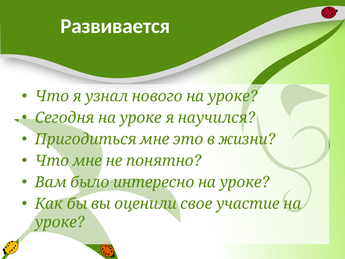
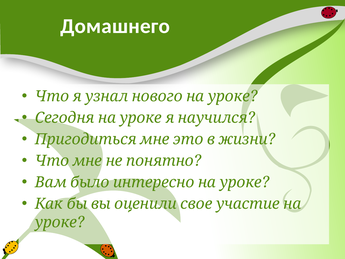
Развивается: Развивается -> Домашнего (115, 26)
